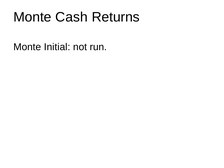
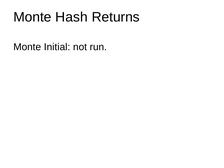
Cash: Cash -> Hash (72, 17)
